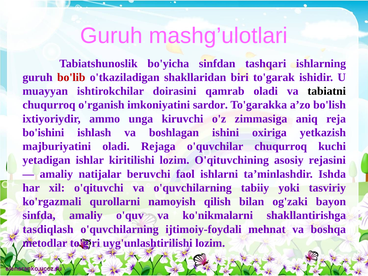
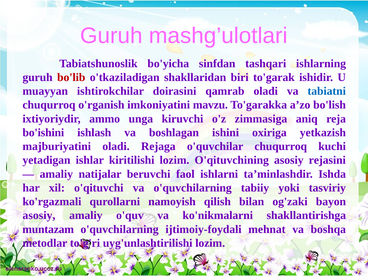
tabiatni colour: black -> blue (327, 91)
sardor: sardor -> mavzu (210, 105)
sinfda: sinfda -> asosiy (39, 215)
tasdiqlash: tasdiqlash -> muntazam (48, 229)
